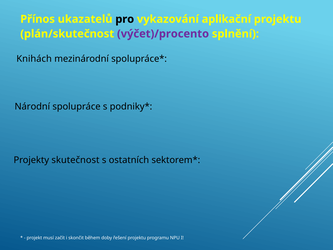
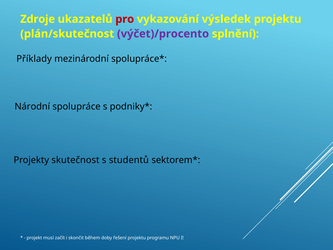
Přínos: Přínos -> Zdroje (38, 19)
pro colour: black -> red (125, 19)
aplikační: aplikační -> výsledek (226, 19)
Knihách: Knihách -> Příklady (34, 59)
ostatních: ostatních -> studentů (129, 160)
